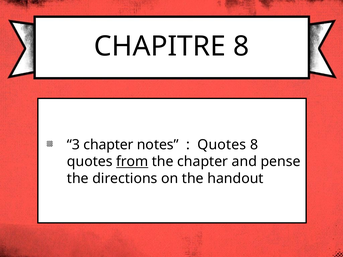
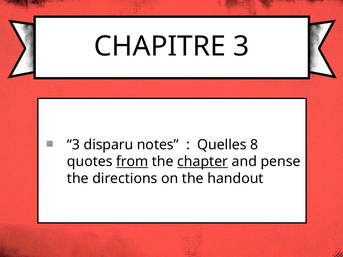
CHAPITRE 8: 8 -> 3 (241, 46)
3 chapter: chapter -> disparu (108, 145)
Quotes: Quotes -> Quelles (222, 145)
chapter underline: none -> present (203, 162)
